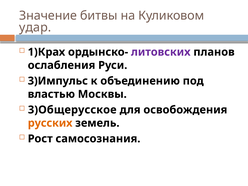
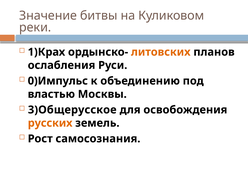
удар: удар -> реки (35, 27)
литовских colour: purple -> orange (161, 52)
3)Импульс: 3)Импульс -> 0)Импульс (58, 81)
